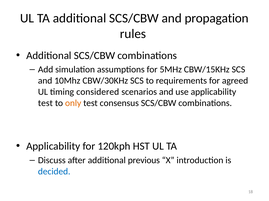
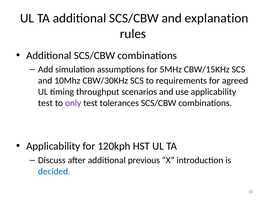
propagation: propagation -> explanation (217, 18)
considered: considered -> throughput (98, 92)
only colour: orange -> purple (73, 103)
consensus: consensus -> tolerances (119, 103)
